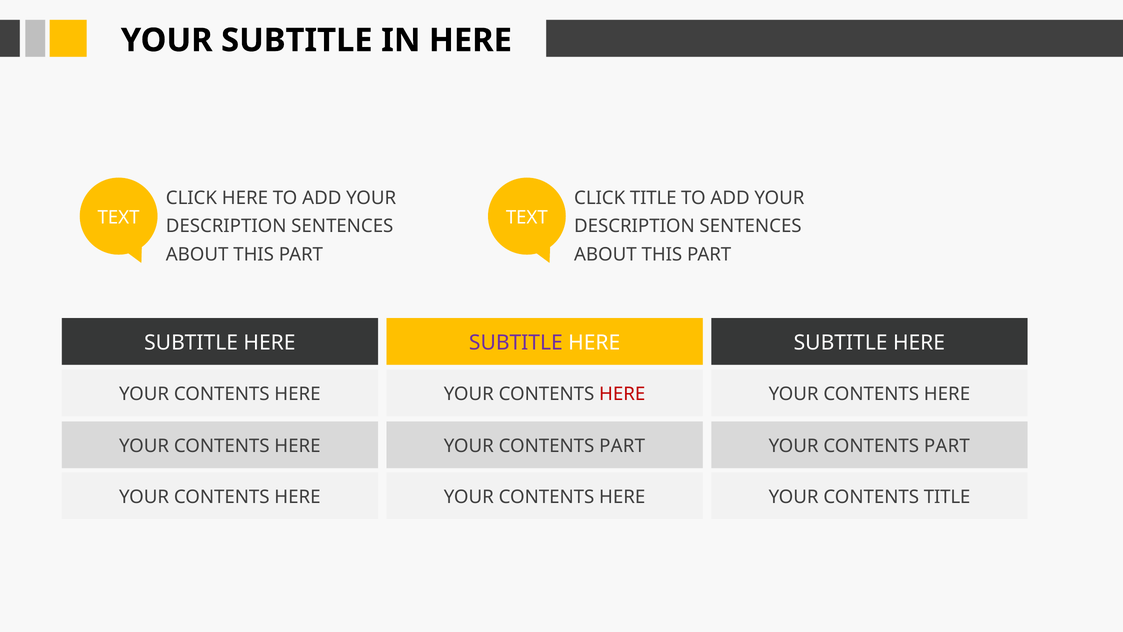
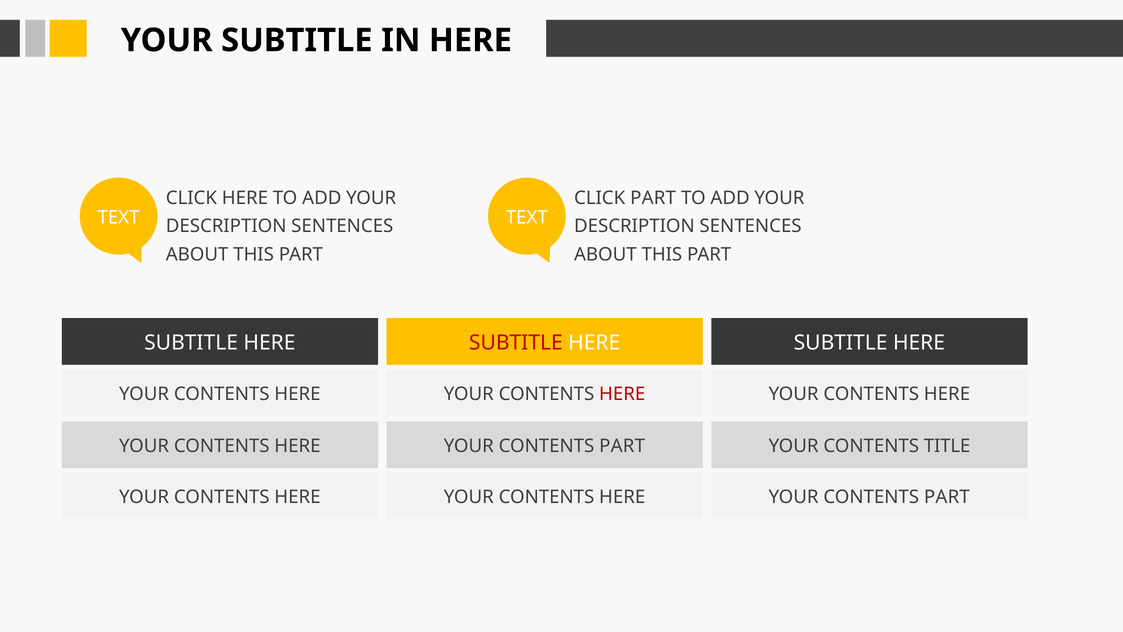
CLICK TITLE: TITLE -> PART (653, 198)
SUBTITLE colour: purple -> red (516, 343)
PART: PART -> TITLE (947, 446)
TITLE: TITLE -> PART (947, 497)
